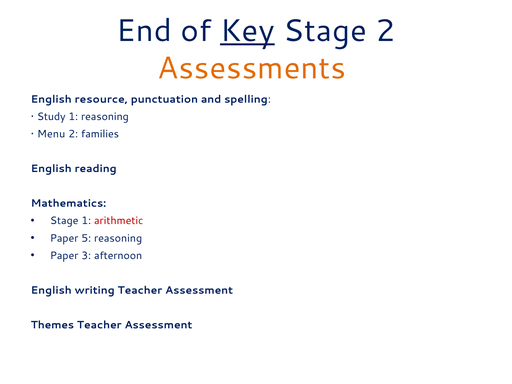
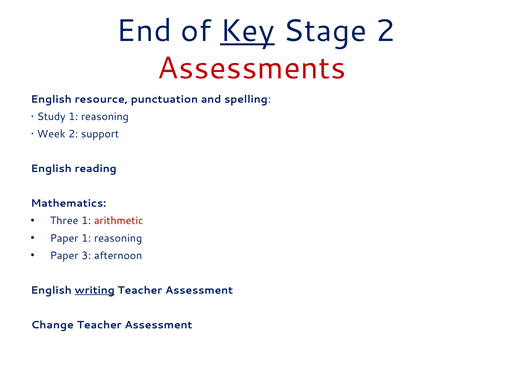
Assessments colour: orange -> red (252, 68)
Menu: Menu -> Week (51, 134)
families: families -> support (100, 134)
Stage: Stage -> Three (64, 221)
Paper 5: 5 -> 1 (86, 238)
writing underline: none -> present (95, 290)
Themes: Themes -> Change (52, 325)
